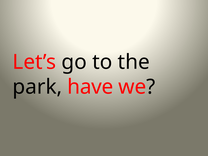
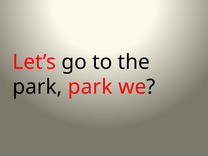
park have: have -> park (90, 87)
